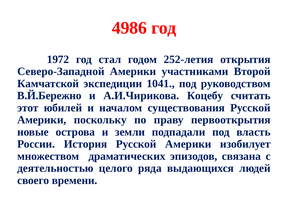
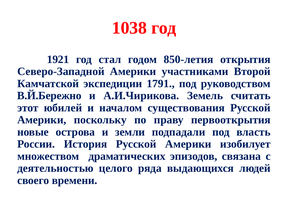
4986: 4986 -> 1038 (129, 28)
1972: 1972 -> 1921 (58, 59)
252-летия: 252-летия -> 850-летия (189, 59)
1041: 1041 -> 1791 (161, 84)
Коцебу: Коцебу -> Земель (205, 96)
